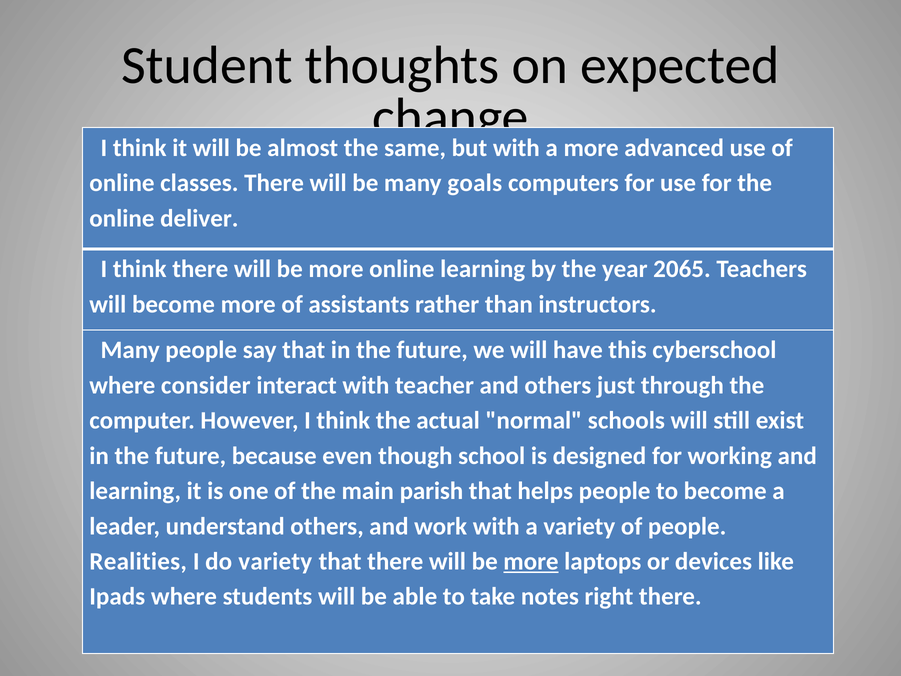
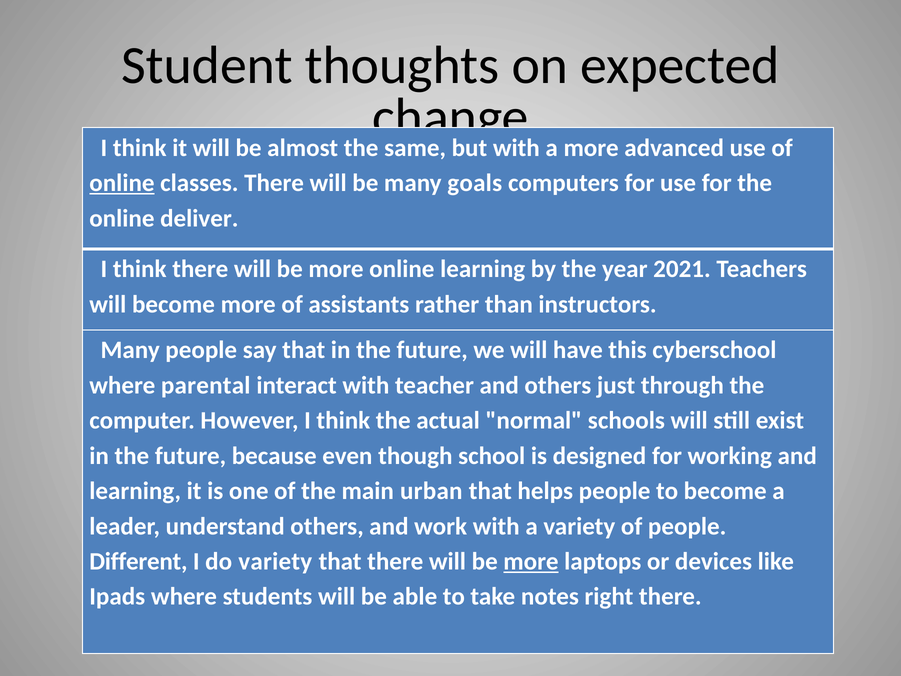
online underline: none -> present (122, 183)
2065: 2065 -> 2021 (682, 269)
consider: consider -> parental (206, 385)
parish: parish -> urban (431, 491)
Realities: Realities -> Different (138, 561)
